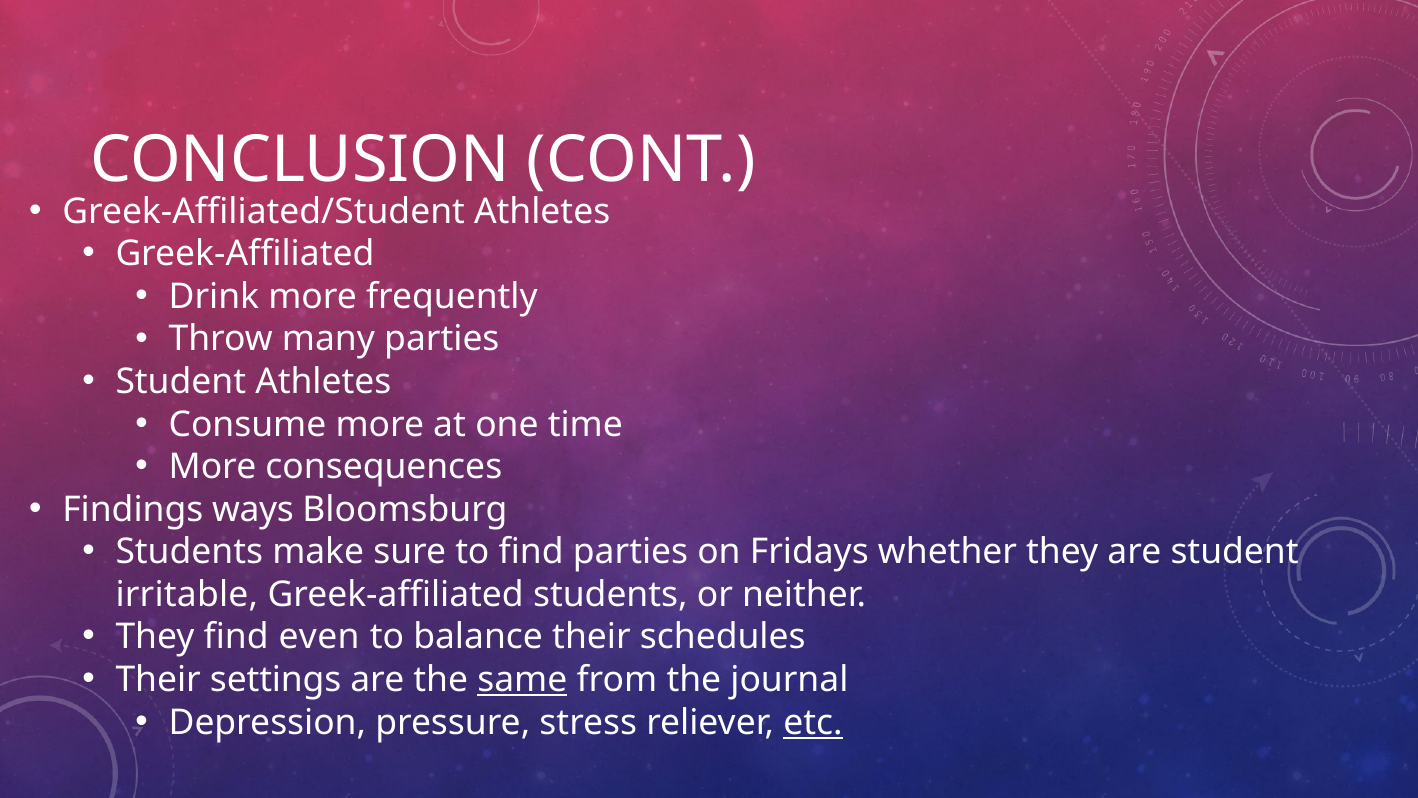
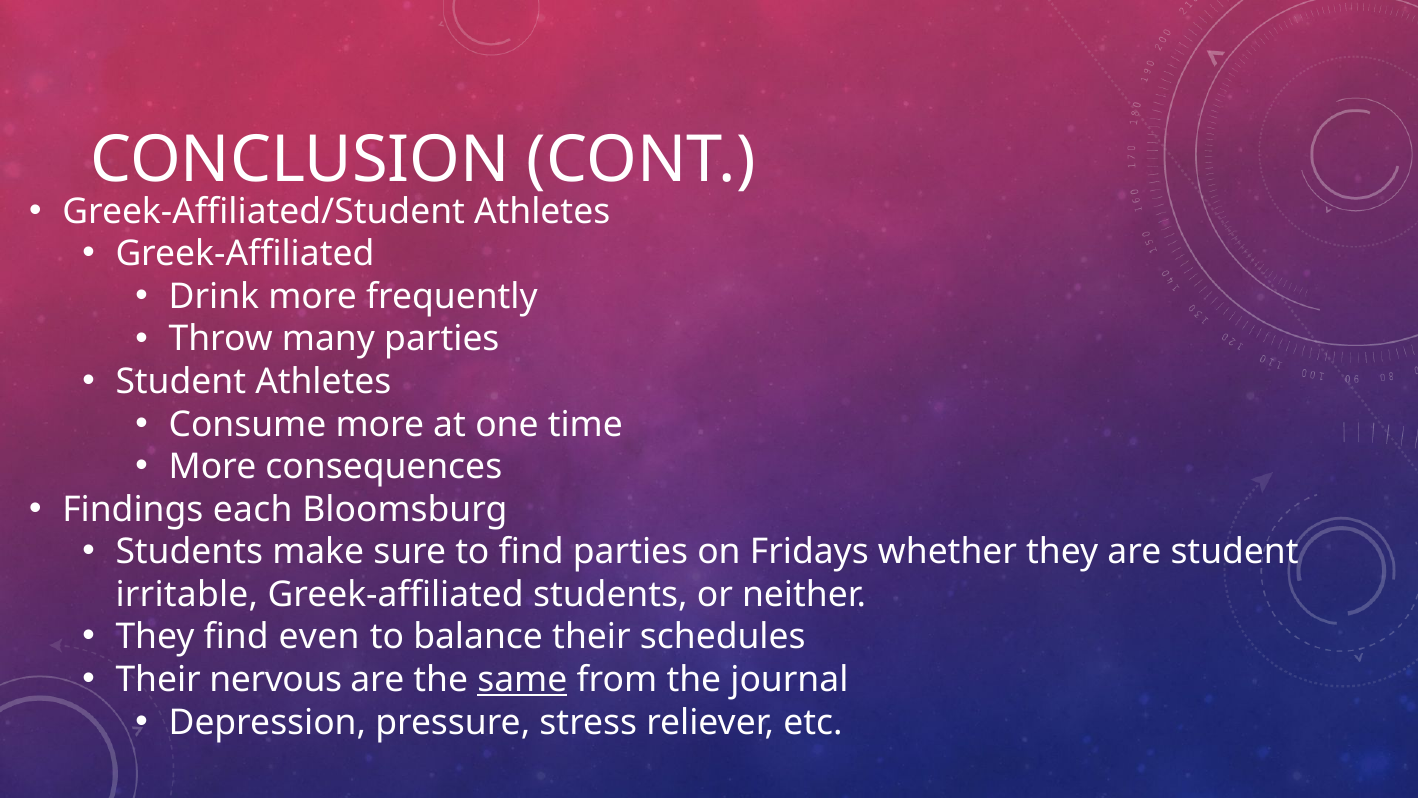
ways: ways -> each (253, 509)
settings: settings -> nervous (276, 679)
etc underline: present -> none (813, 722)
